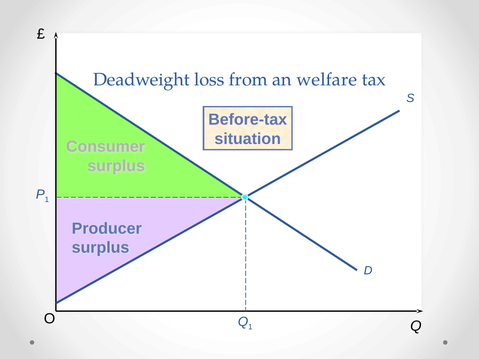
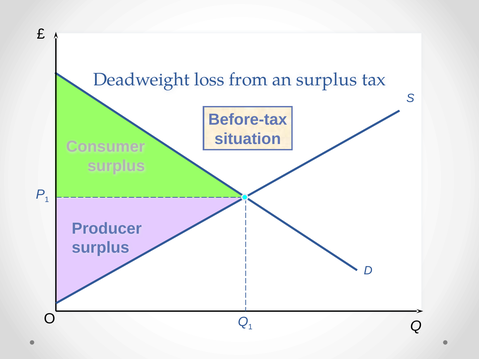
an welfare: welfare -> surplus (327, 79)
